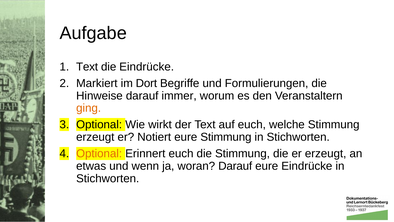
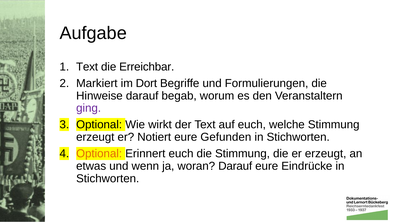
die Eindrücke: Eindrücke -> Erreichbar (147, 67)
immer: immer -> begab (179, 96)
ging colour: orange -> purple (89, 108)
eure Stimmung: Stimmung -> Gefunden (226, 137)
